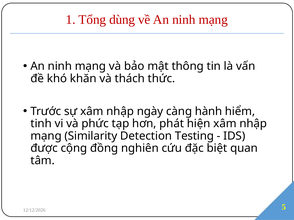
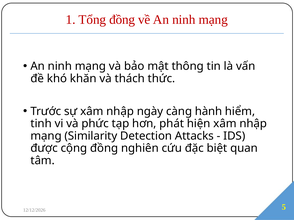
Tổng dùng: dùng -> đồng (122, 20)
Testing: Testing -> Attacks (194, 136)
